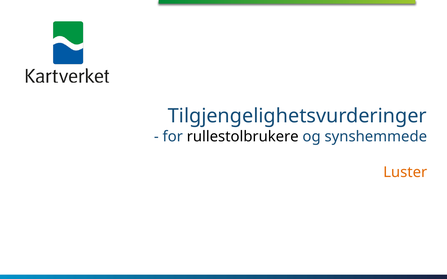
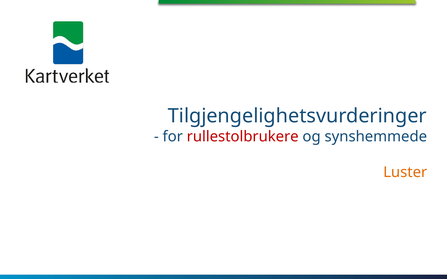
rullestolbrukere colour: black -> red (243, 137)
